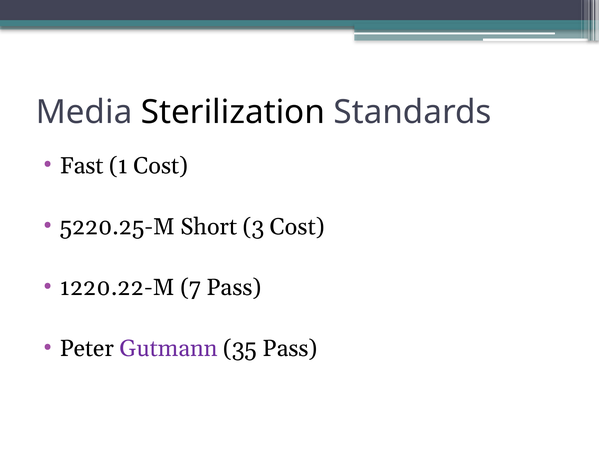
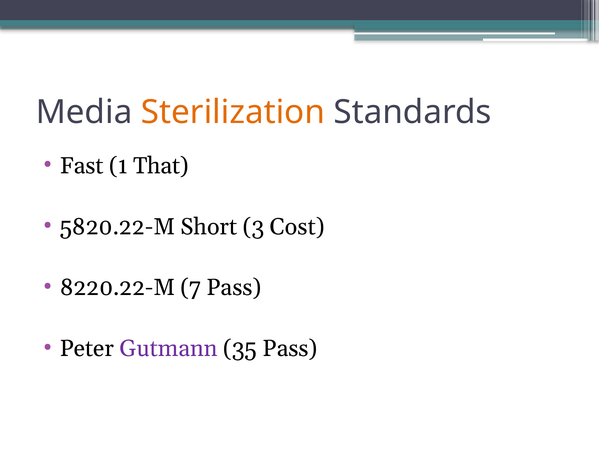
Sterilization colour: black -> orange (233, 112)
1 Cost: Cost -> That (161, 166)
5220.25-M: 5220.25-M -> 5820.22-M (117, 227)
1220.22-M: 1220.22-M -> 8220.22-M (117, 288)
